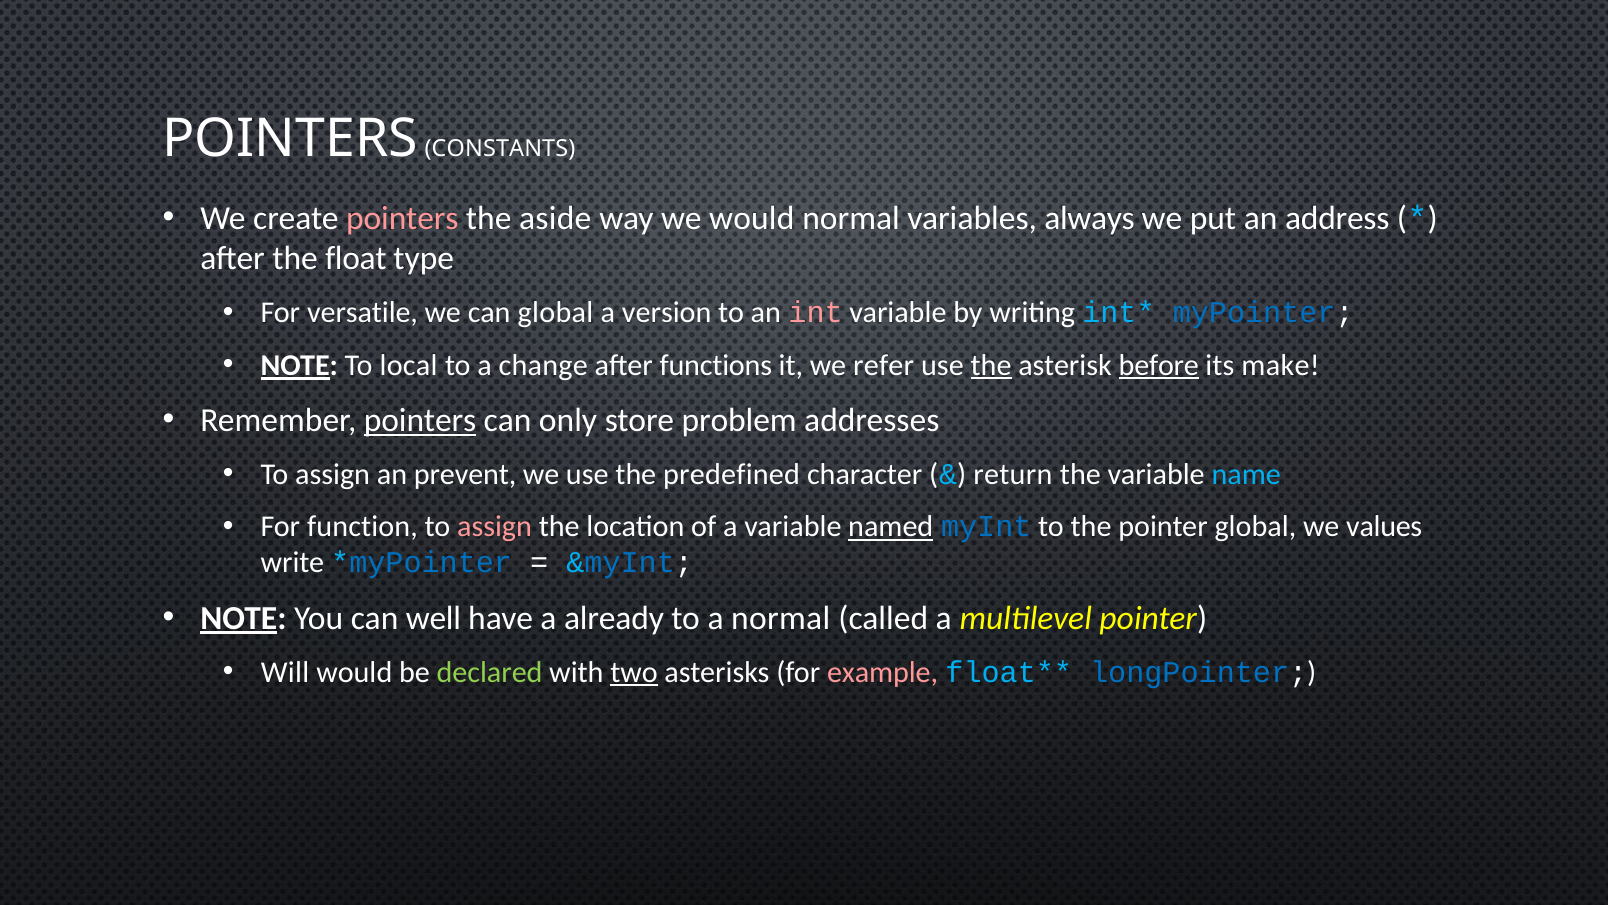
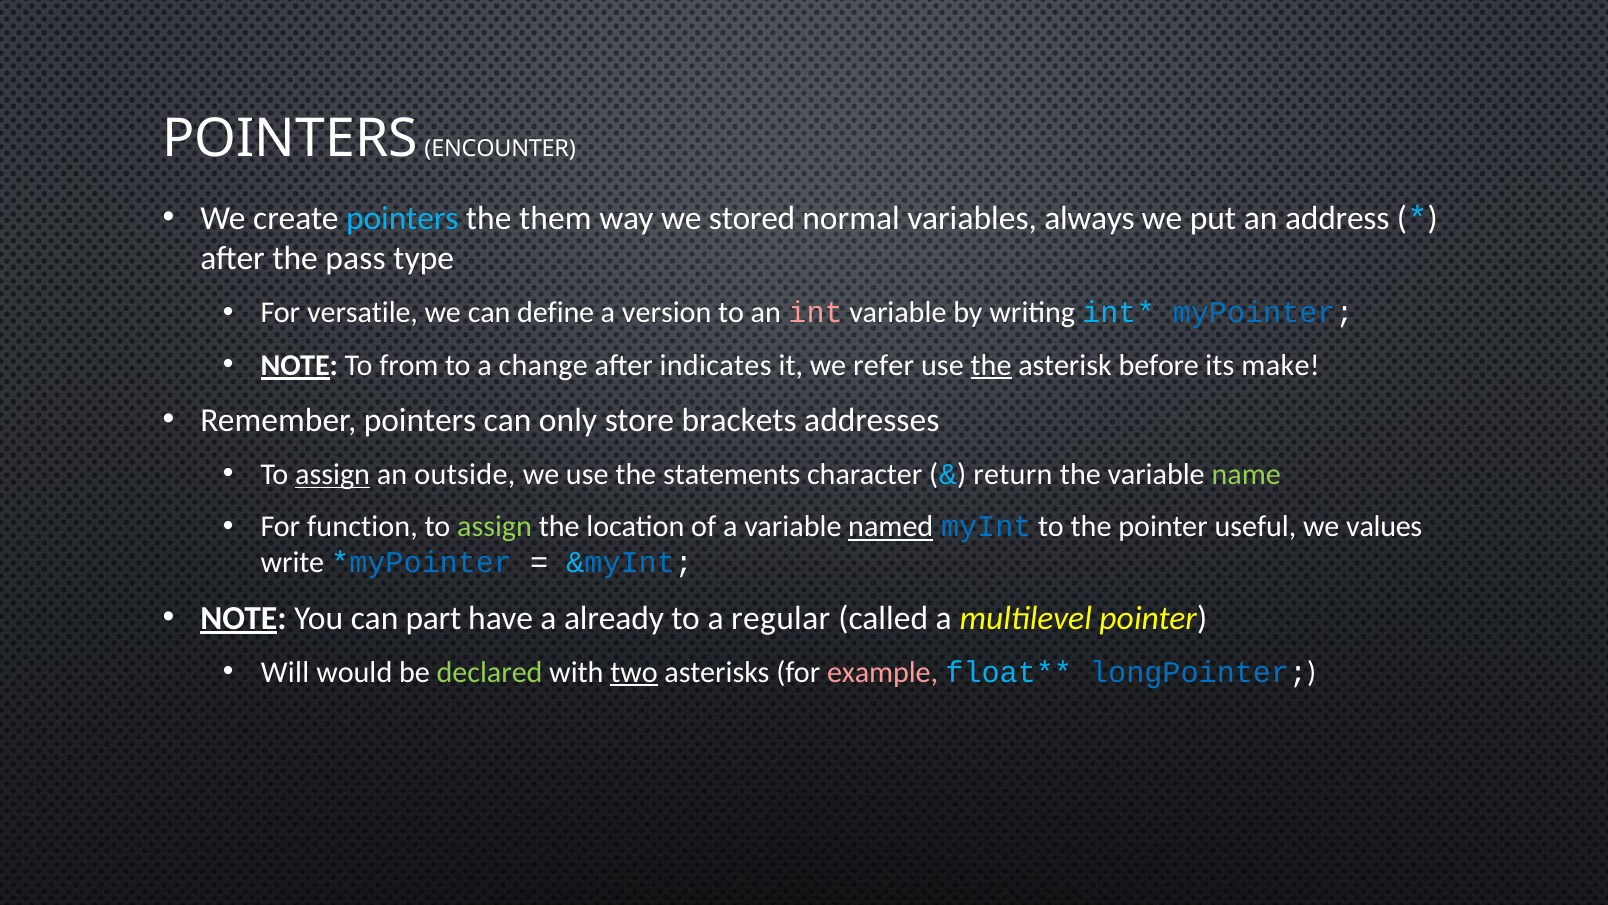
CONSTANTS: CONSTANTS -> ENCOUNTER (500, 149)
pointers colour: pink -> light blue (402, 218)
aside: aside -> them (555, 218)
we would: would -> stored (752, 218)
float: float -> pass (356, 259)
can global: global -> define (556, 313)
local: local -> from (409, 365)
functions: functions -> indicates (716, 365)
before underline: present -> none (1159, 365)
pointers underline: present -> none (420, 420)
problem: problem -> brackets (739, 420)
assign underline: none -> present (333, 474)
prevent: prevent -> outside (465, 474)
predefined: predefined -> statements (732, 474)
name colour: light blue -> light green (1246, 474)
assign colour: pink -> light green (495, 527)
pointer global: global -> useful (1255, 527)
well: well -> part (433, 618)
a normal: normal -> regular (781, 618)
